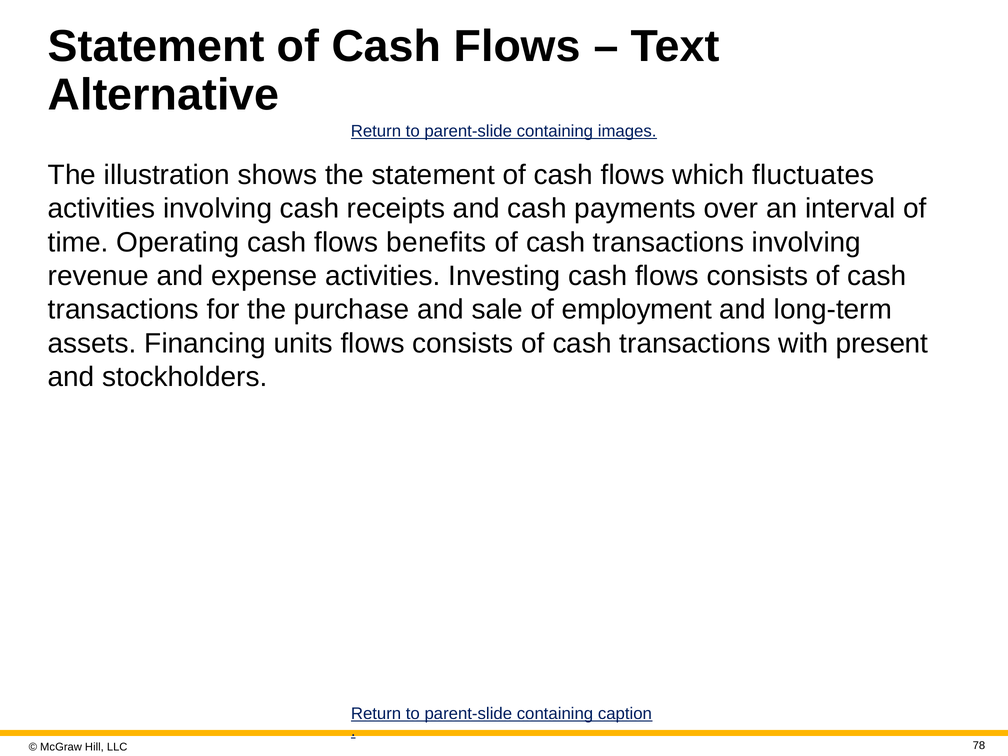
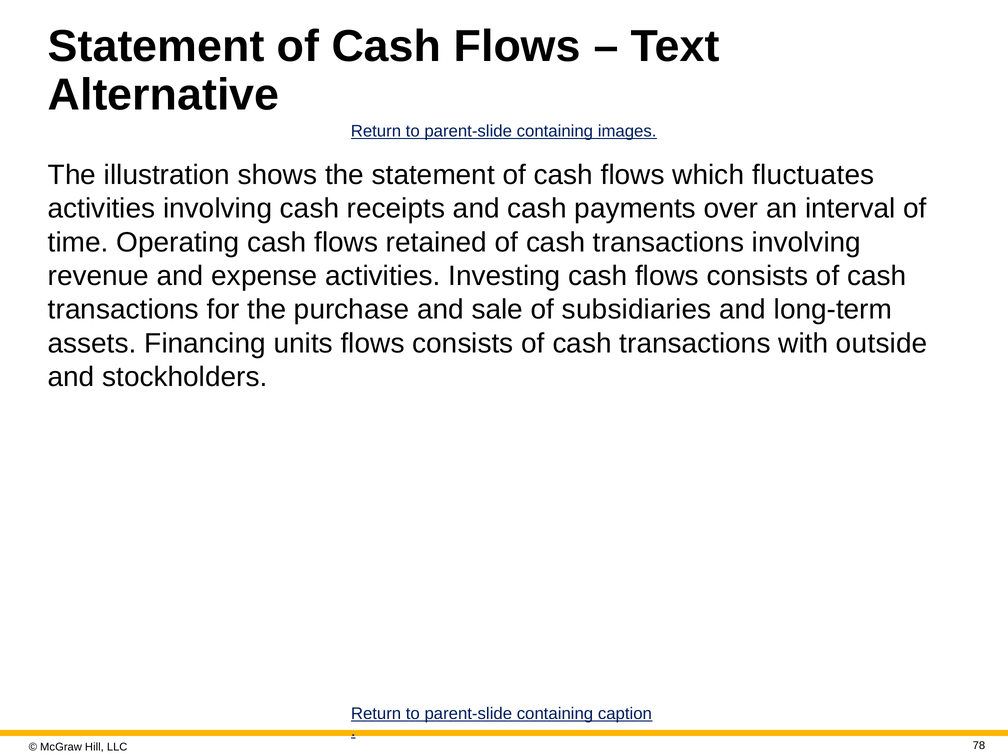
benefits: benefits -> retained (436, 242)
employment: employment -> subsidiaries (637, 310)
present: present -> outside (882, 343)
